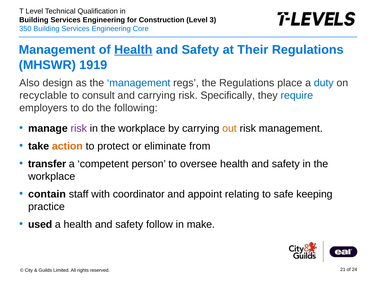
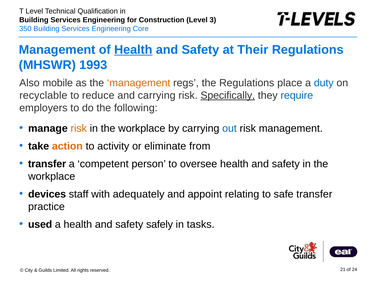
1919: 1919 -> 1993 (93, 65)
design: design -> mobile (58, 83)
management colour: blue -> orange (139, 83)
consult: consult -> reduce (98, 95)
Specifically underline: none -> present (228, 95)
risk colour: purple -> orange (79, 128)
out colour: orange -> blue (229, 128)
protect: protect -> activity (113, 146)
contain: contain -> devices (47, 194)
coordinator: coordinator -> adequately (139, 194)
safe keeping: keeping -> transfer (314, 194)
follow: follow -> safely (160, 224)
make: make -> tasks (201, 224)
